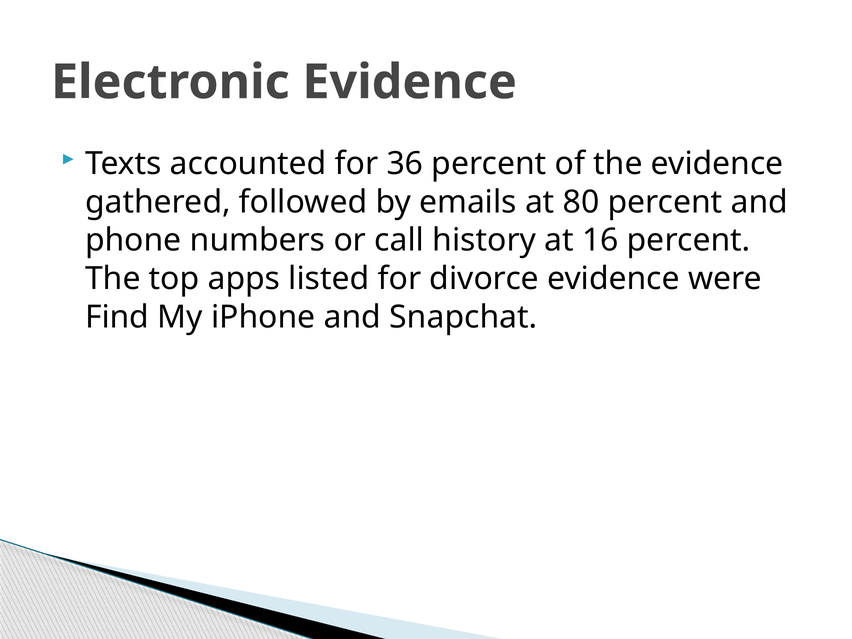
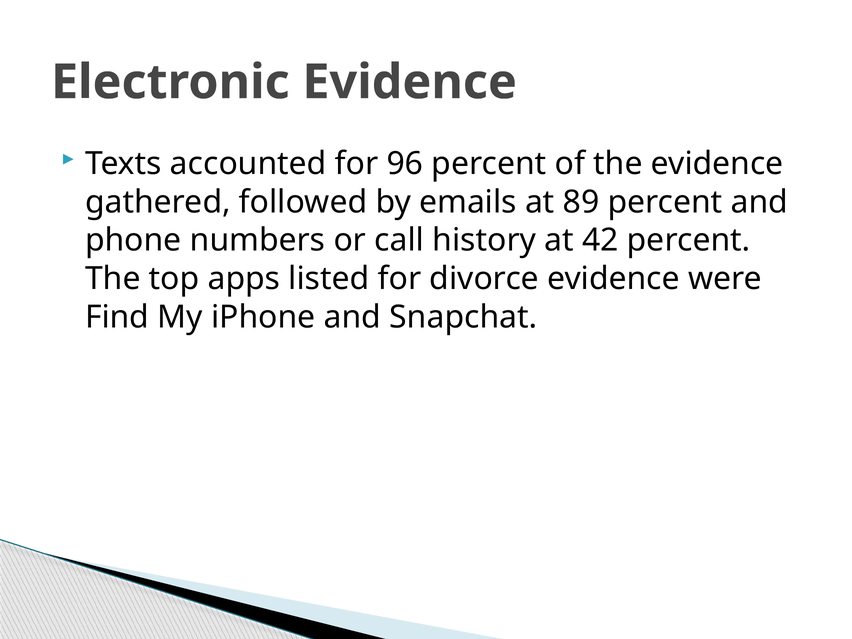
36: 36 -> 96 (405, 164)
80: 80 -> 89 (581, 202)
16: 16 -> 42 (600, 240)
